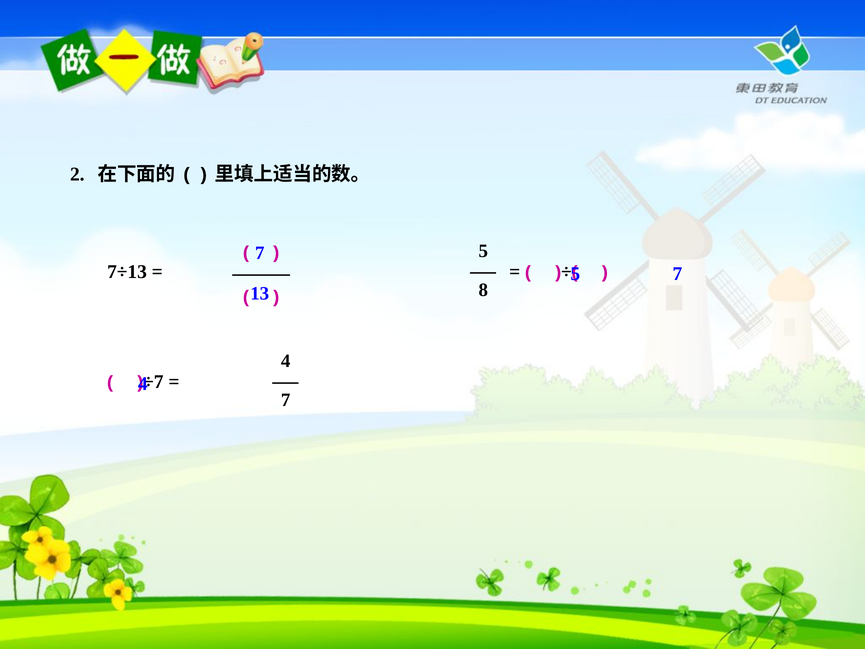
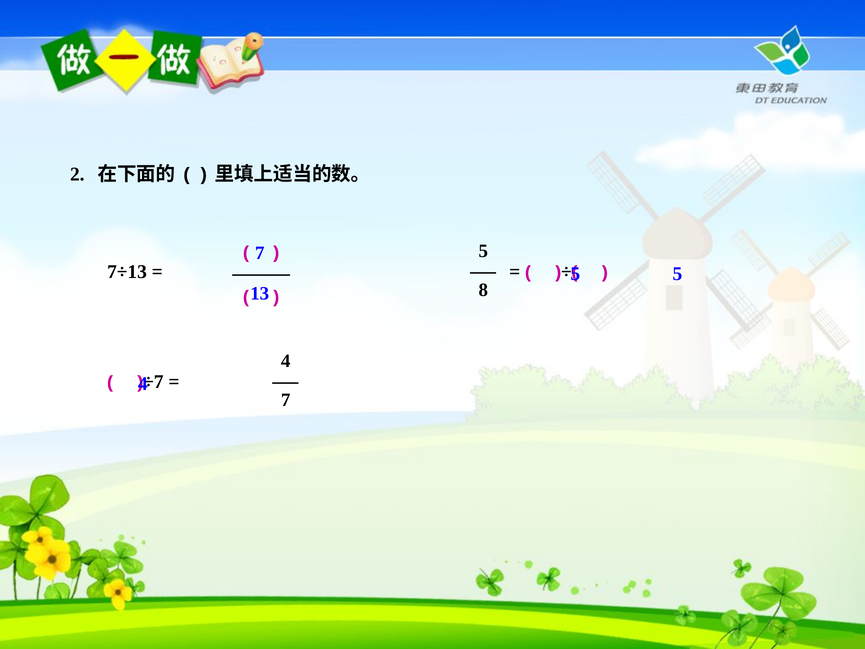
7: 7 -> 5 (677, 274)
